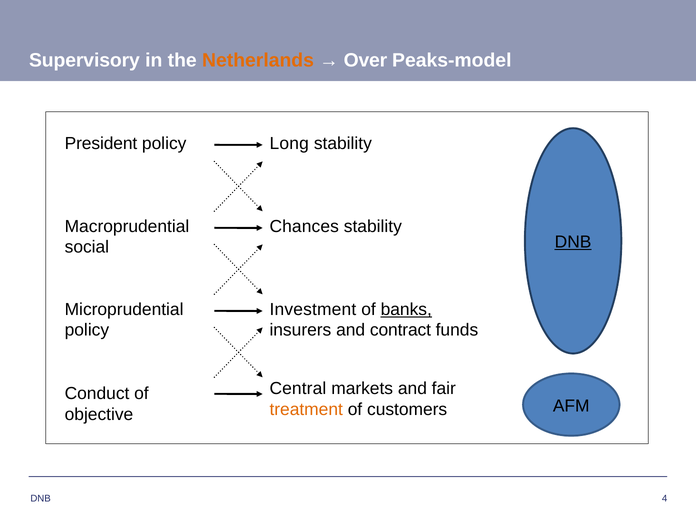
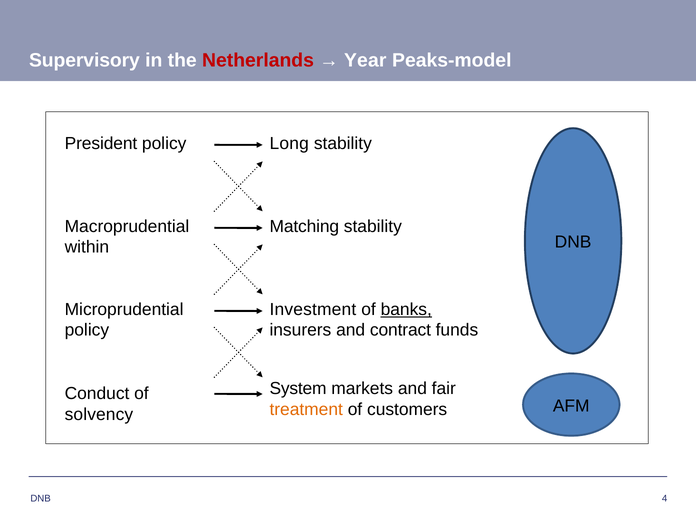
Netherlands colour: orange -> red (258, 60)
Over: Over -> Year (365, 60)
Chances: Chances -> Matching (304, 226)
DNB underline: present -> none (573, 242)
social: social -> within (87, 247)
Central: Central -> System (298, 389)
objective: objective -> solvency (99, 415)
